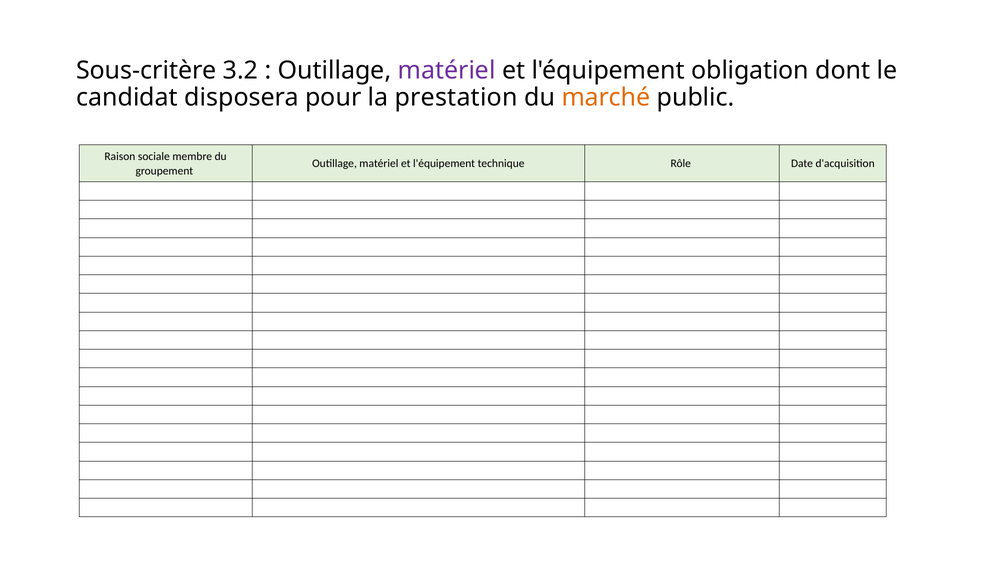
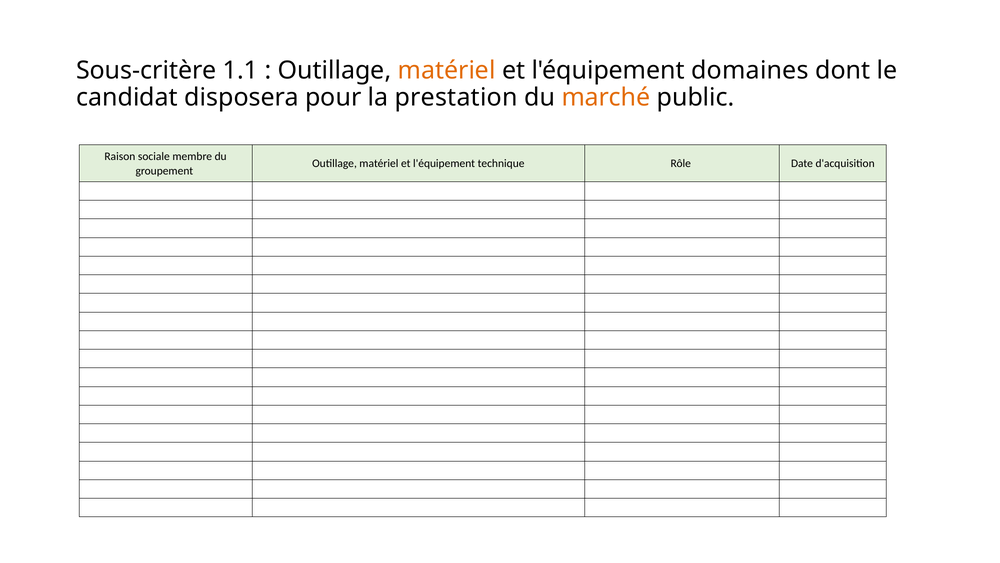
3.2: 3.2 -> 1.1 (240, 71)
matériel colour: purple -> orange (447, 71)
obligation: obligation -> domaines (750, 71)
